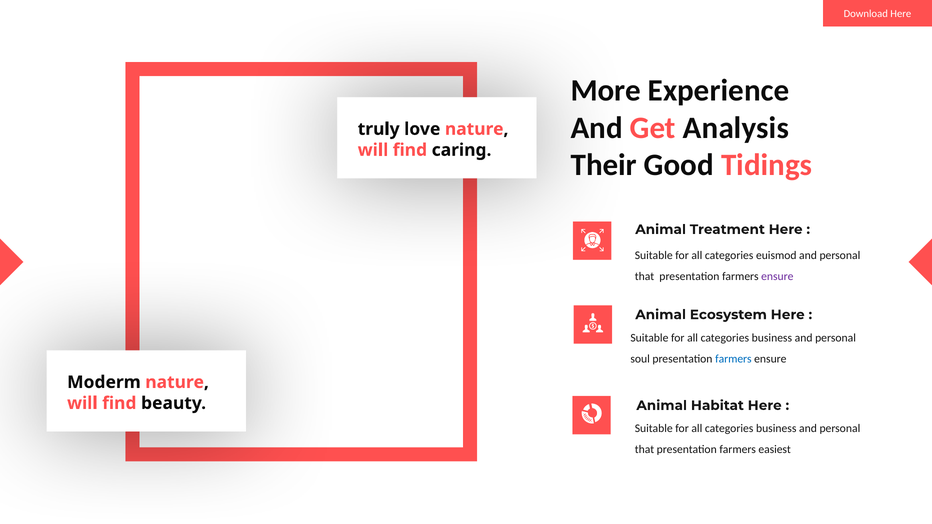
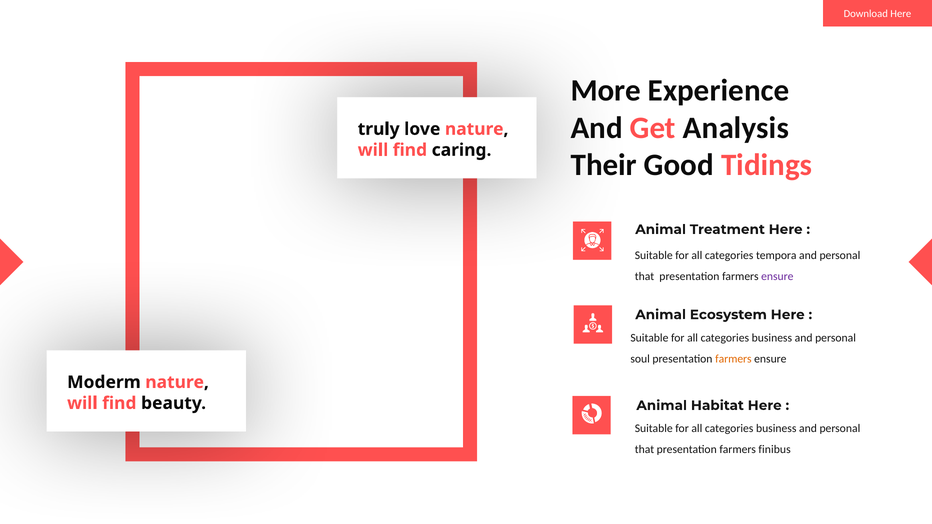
euismod: euismod -> tempora (776, 256)
farmers colour: blue -> orange (733, 359)
easiest: easiest -> finibus (775, 450)
